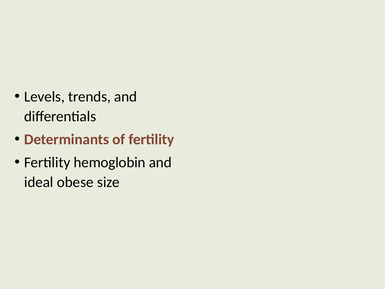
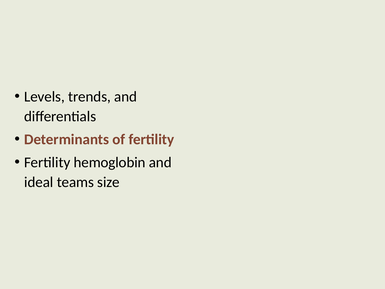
obese: obese -> teams (75, 182)
